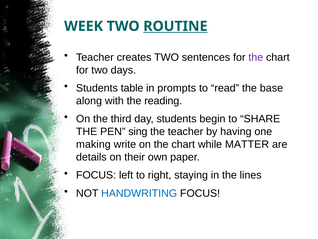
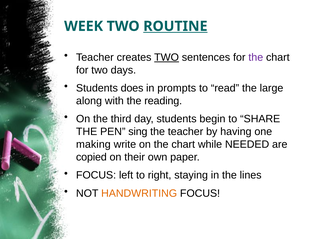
TWO underline: none -> present (167, 57)
table: table -> does (132, 88)
base: base -> large (272, 88)
MATTER: MATTER -> NEEDED (247, 144)
details: details -> copied (91, 157)
HANDWRITING colour: blue -> orange (139, 193)
